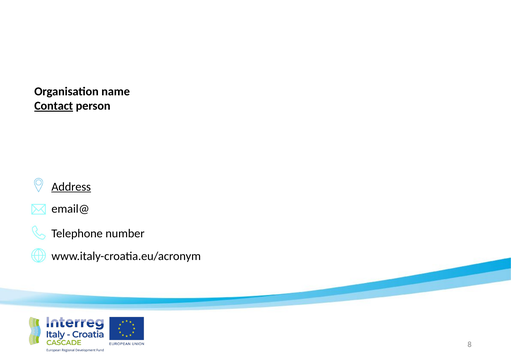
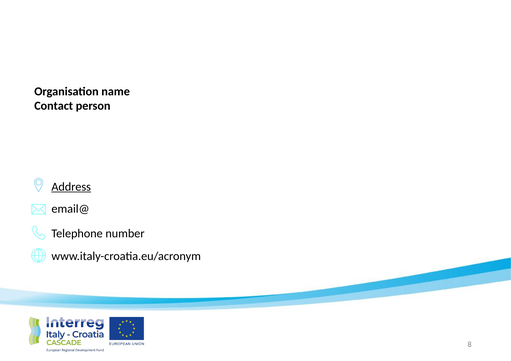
Contact underline: present -> none (54, 106)
